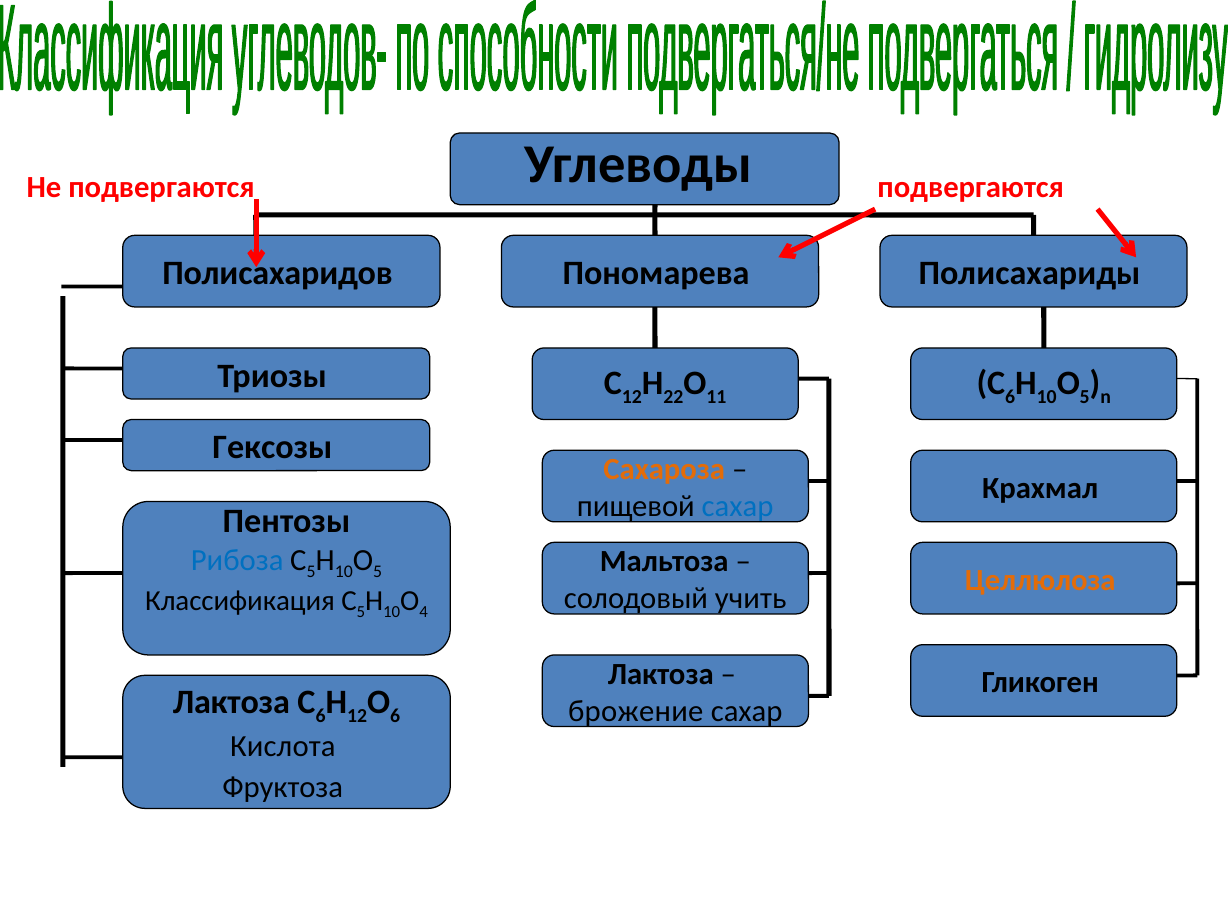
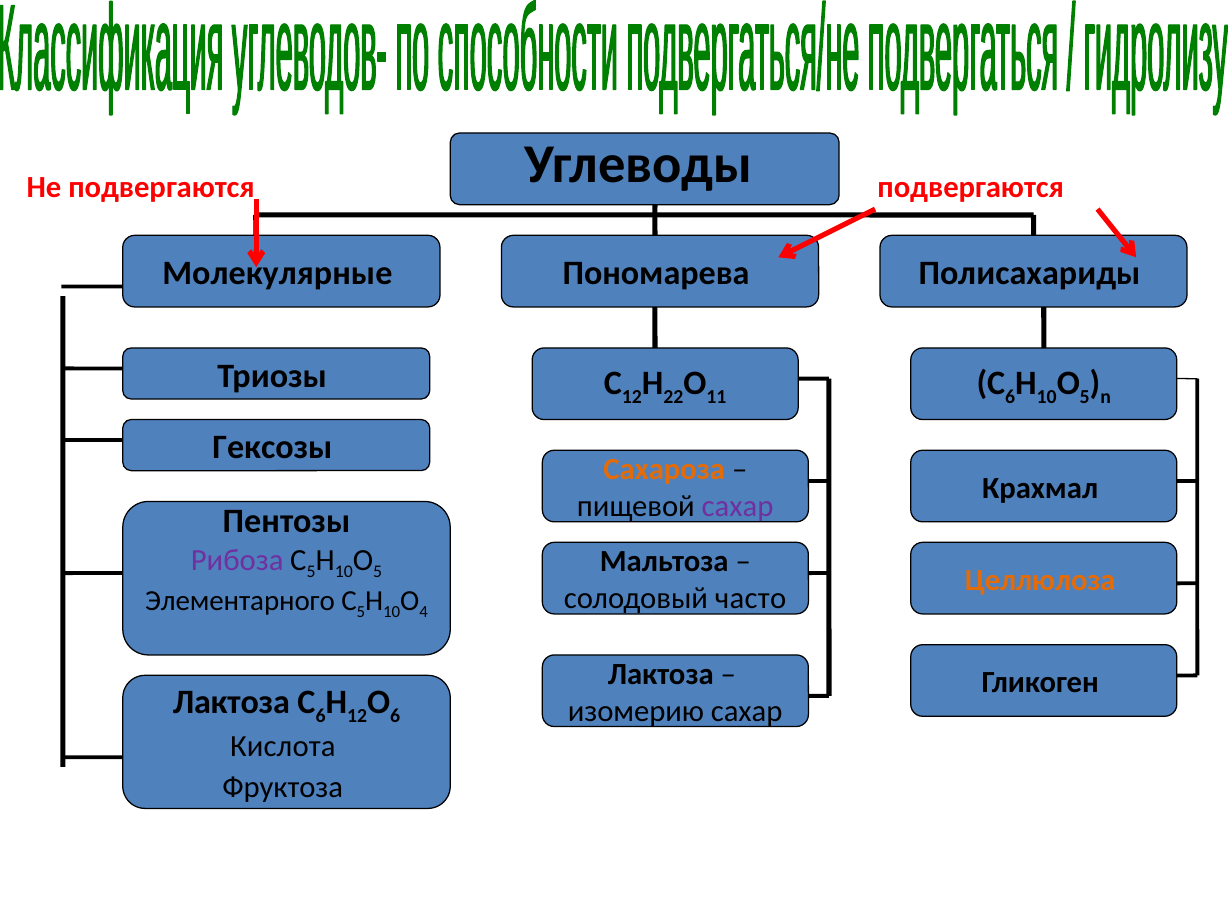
Полисахаридов: Полисахаридов -> Молекулярные (277, 273)
сахар colour: blue -> purple (738, 507)
Рибоза colour: blue -> purple (237, 560)
учить: учить -> часто (751, 599)
Классификация: Классификация -> Элементарного (240, 601)
брожение: брожение -> изомерию (636, 711)
